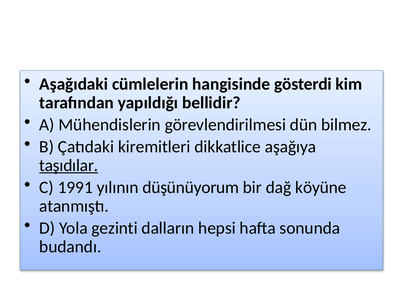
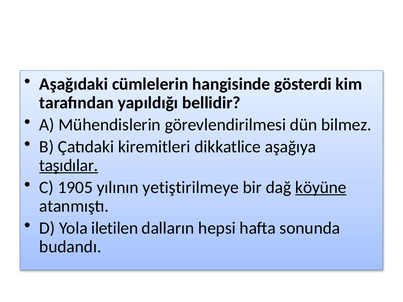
1991: 1991 -> 1905 (75, 188)
düşünüyorum: düşünüyorum -> yetiştirilmeye (191, 188)
köyüne underline: none -> present (321, 188)
gezinti: gezinti -> iletilen (115, 228)
